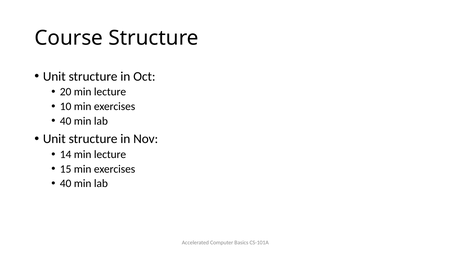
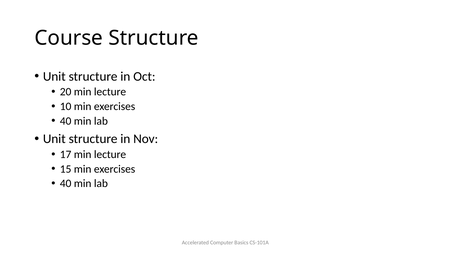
14: 14 -> 17 (66, 155)
